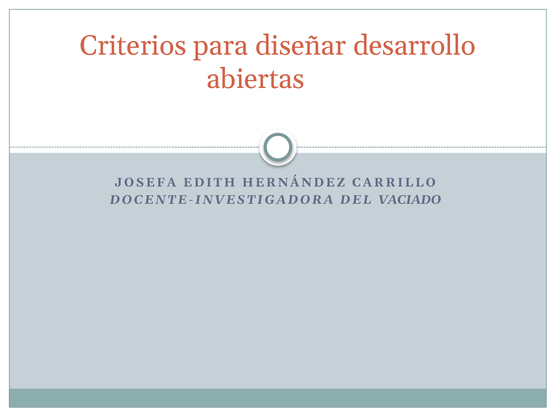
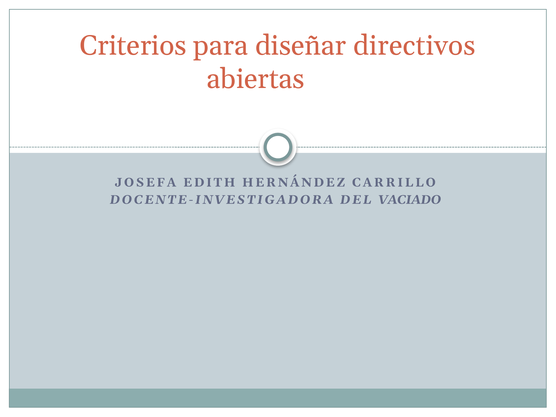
desarrollo: desarrollo -> directivos (414, 46)
